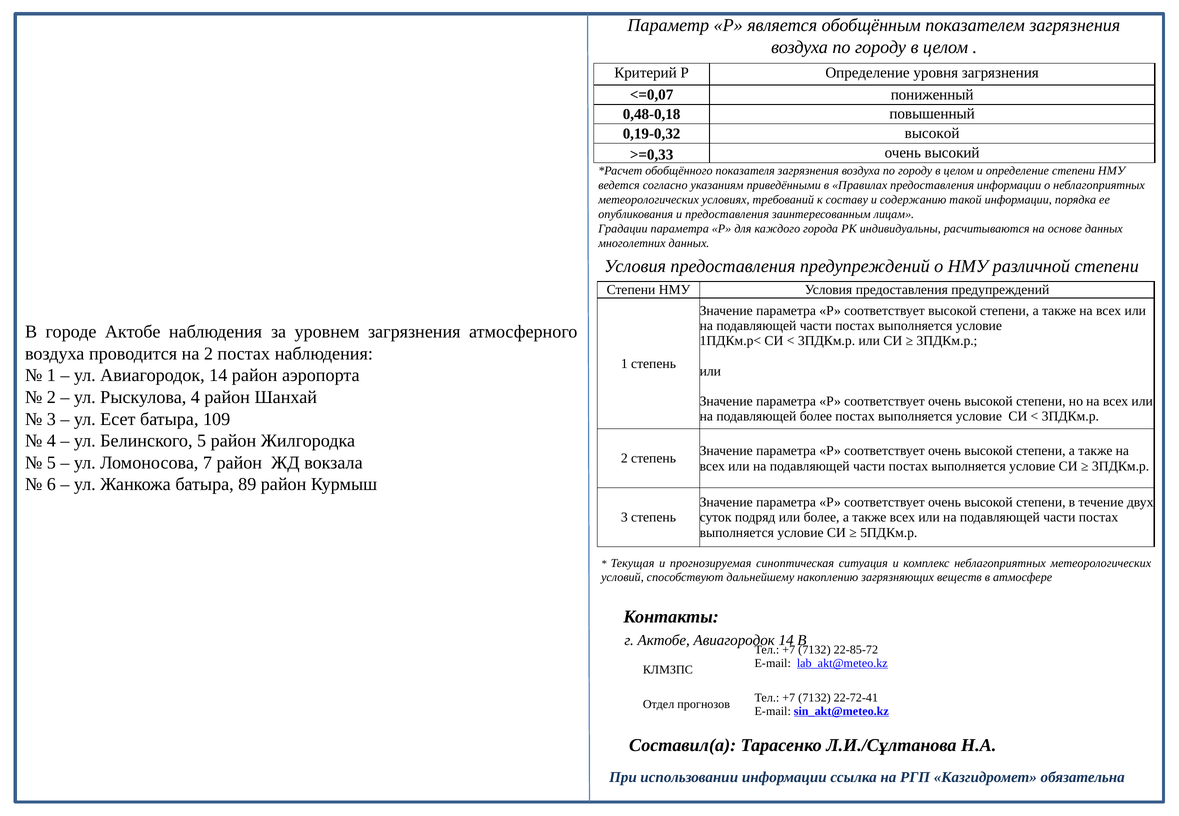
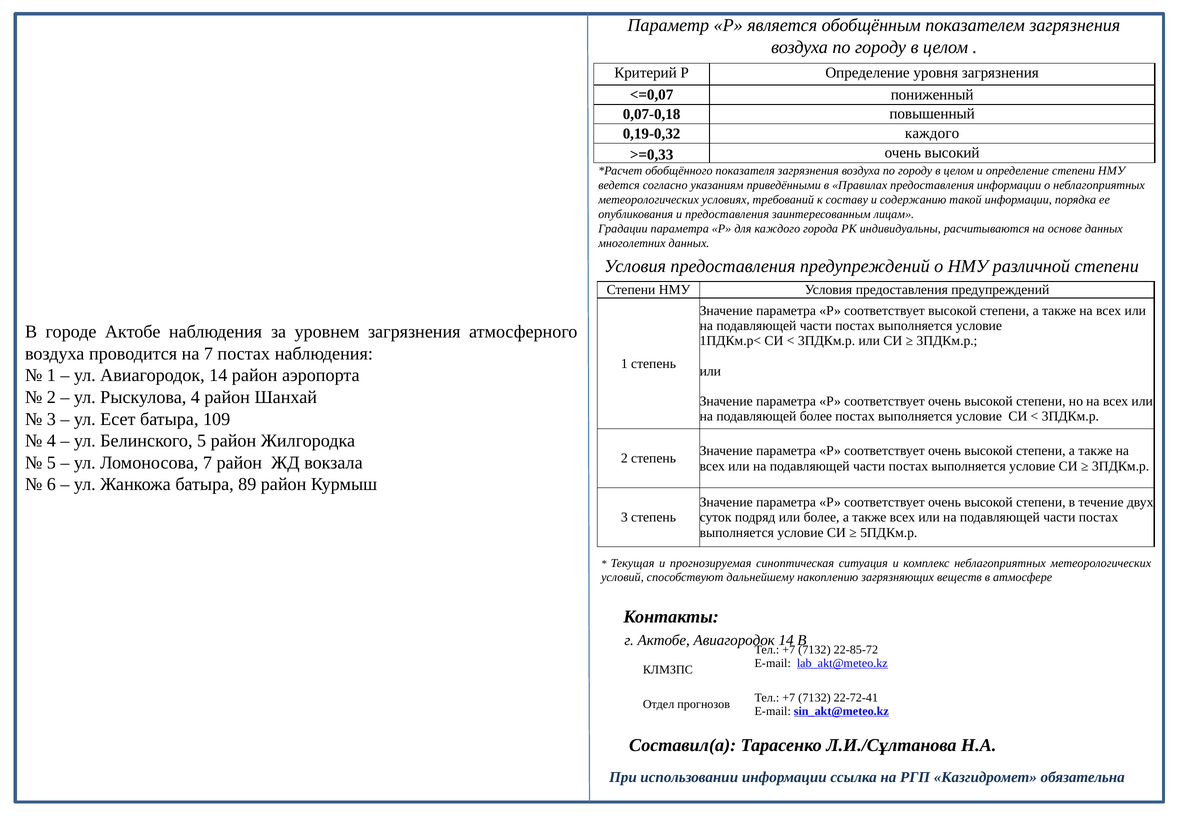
0,48-0,18: 0,48-0,18 -> 0,07-0,18 (652, 114)
0,19-0,32 высокой: высокой -> каждого (932, 133)
на 2: 2 -> 7 (208, 354)
